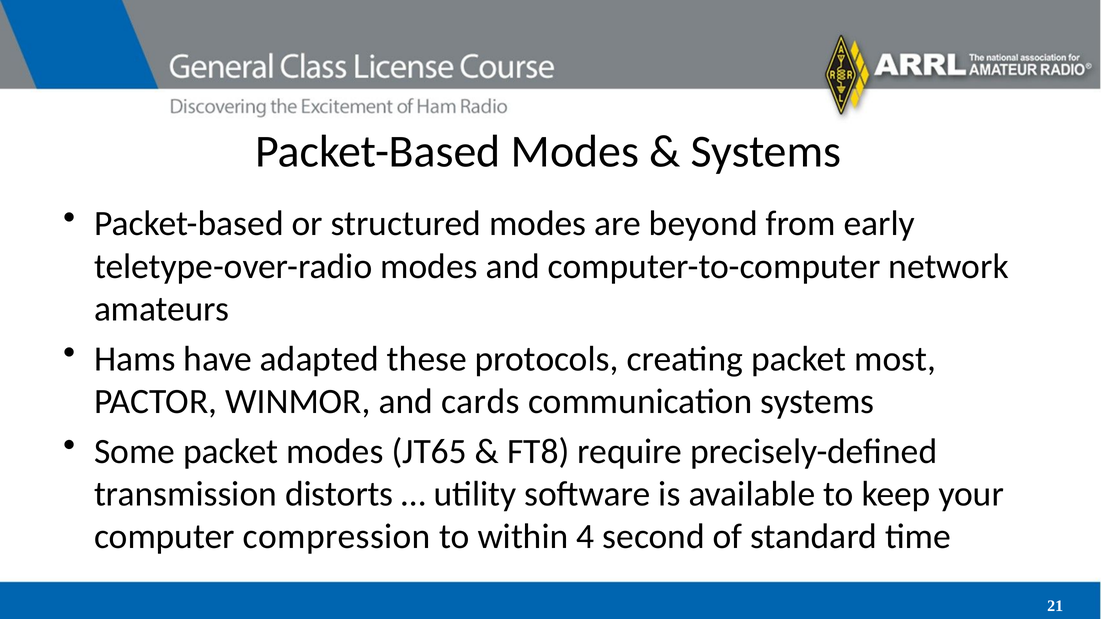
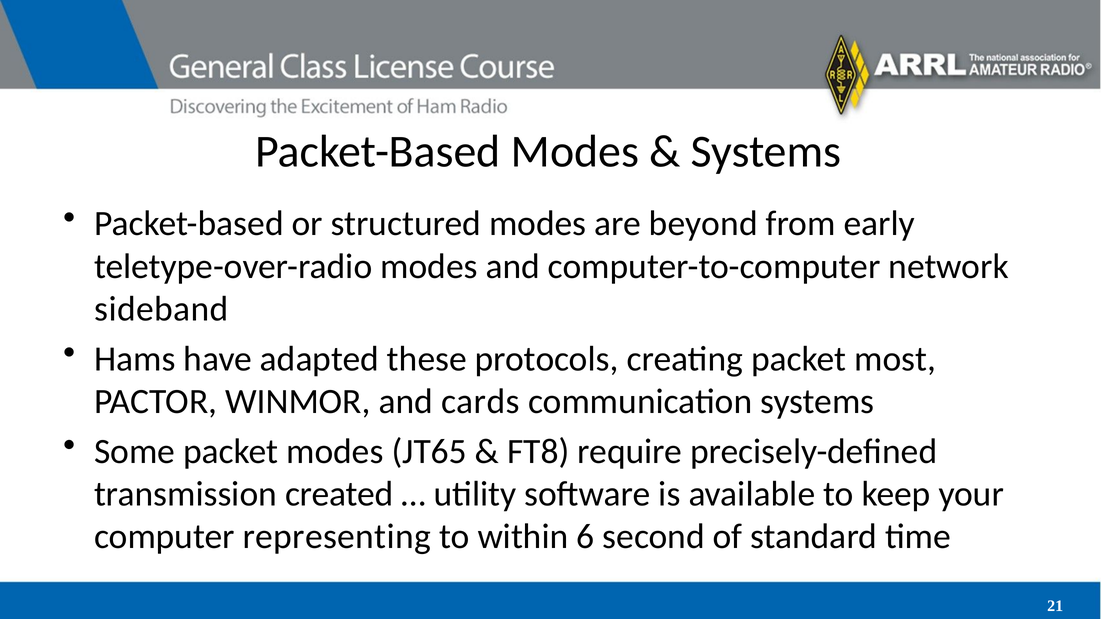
amateurs: amateurs -> sideband (161, 309)
distorts: distorts -> created (339, 494)
compression: compression -> representing (337, 537)
4: 4 -> 6 (585, 537)
